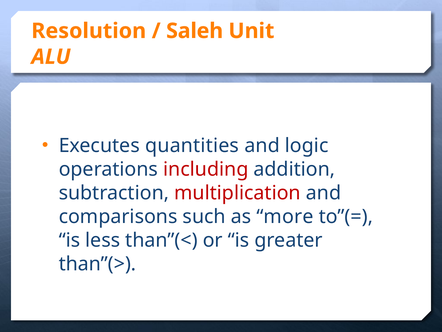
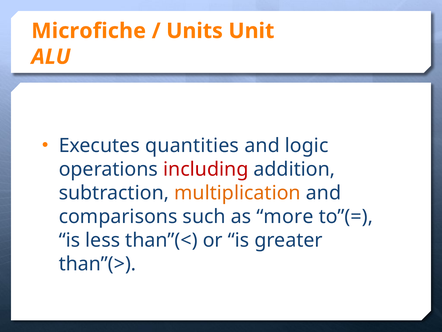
Resolution: Resolution -> Microfiche (89, 31)
Saleh: Saleh -> Units (195, 31)
multiplication colour: red -> orange (237, 193)
